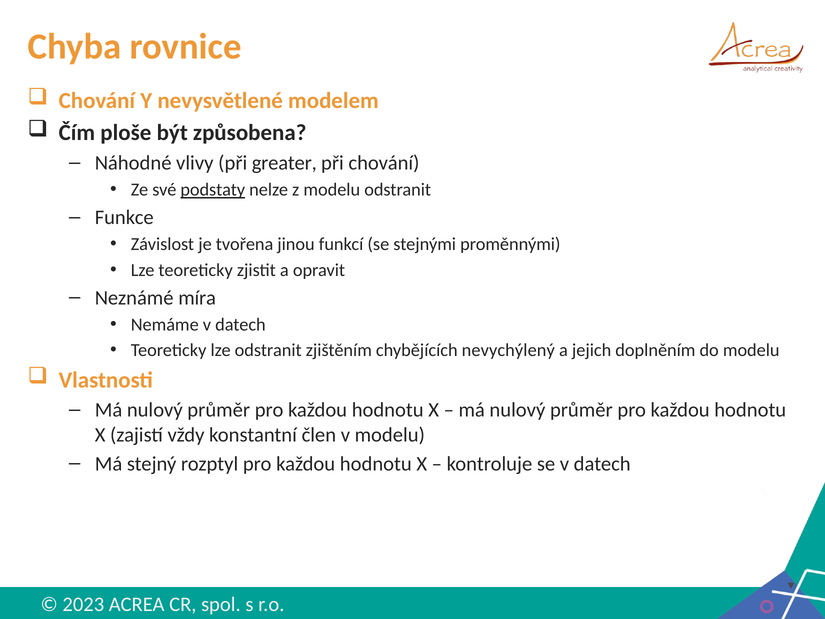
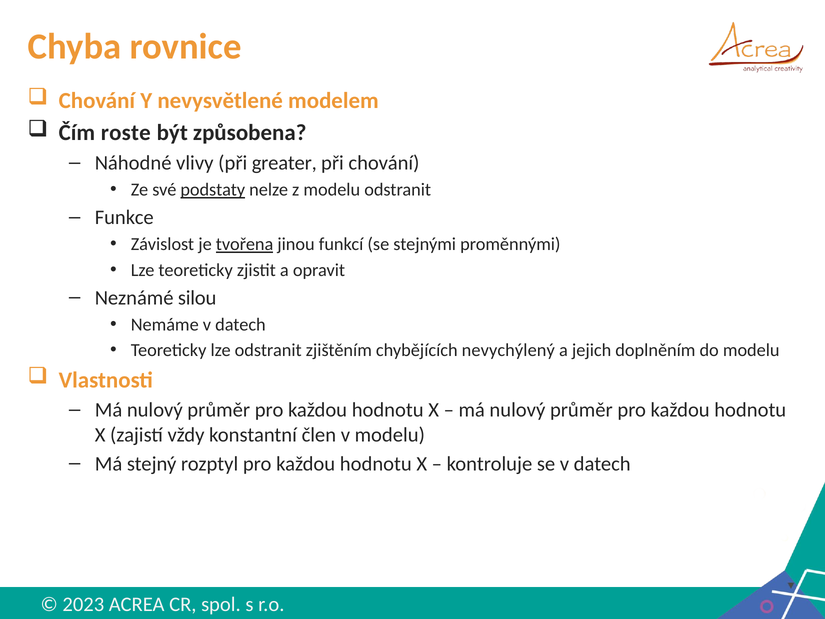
ploše: ploše -> roste (126, 133)
tvořena underline: none -> present (245, 244)
míra: míra -> silou (197, 298)
